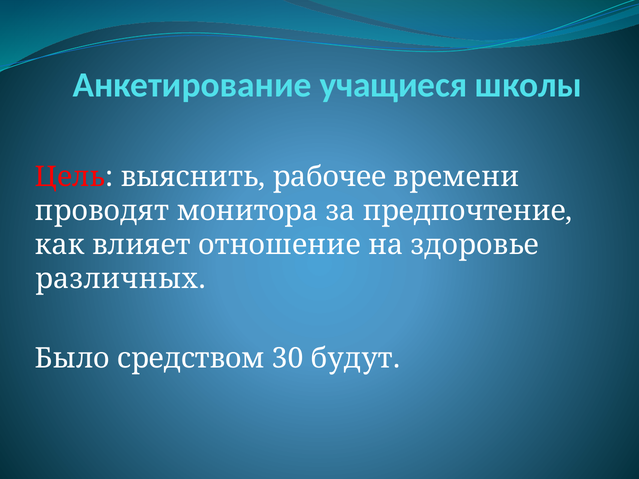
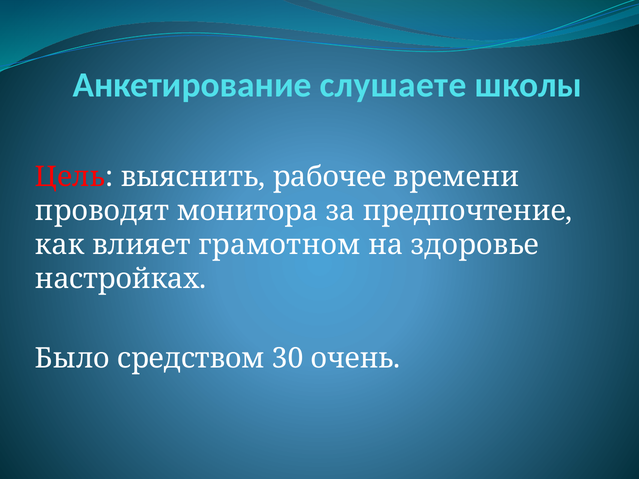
учащиеся: учащиеся -> слушаете (393, 85)
отношение: отношение -> грамотном (279, 245)
различных: различных -> настройках (121, 279)
будут: будут -> очень (356, 359)
